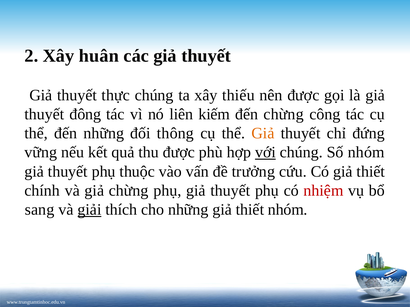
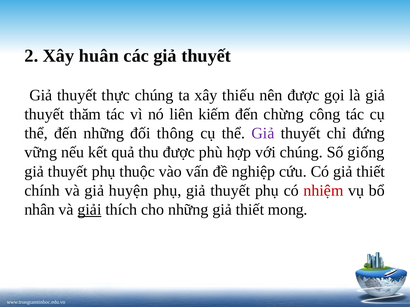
đông: đông -> thăm (85, 114)
Giả colour: orange -> purple (263, 134)
với underline: present -> none (265, 153)
Số nhóm: nhóm -> giống (366, 153)
trưởng: trưởng -> nghiệp (253, 172)
giả chừng: chừng -> huyện (129, 191)
sang: sang -> nhân (40, 210)
thiết nhóm: nhóm -> mong (288, 210)
